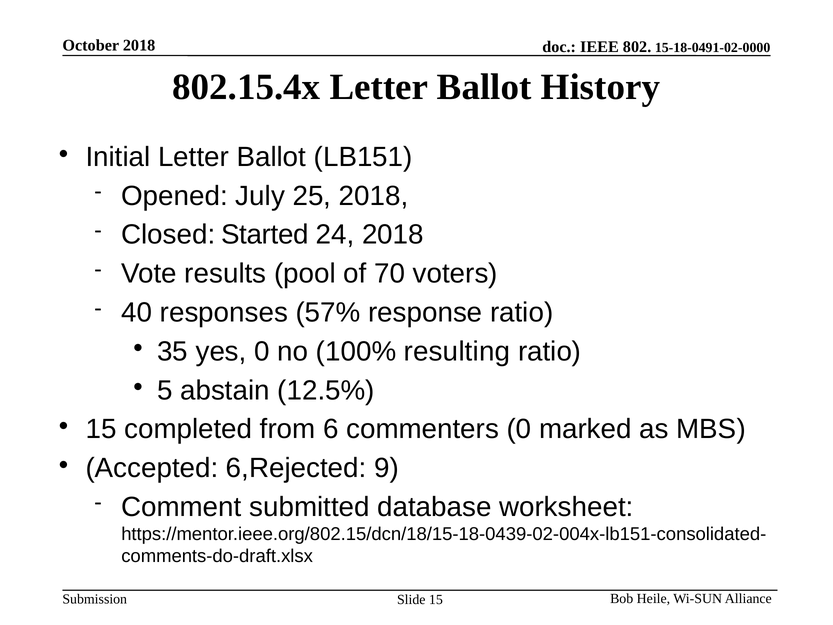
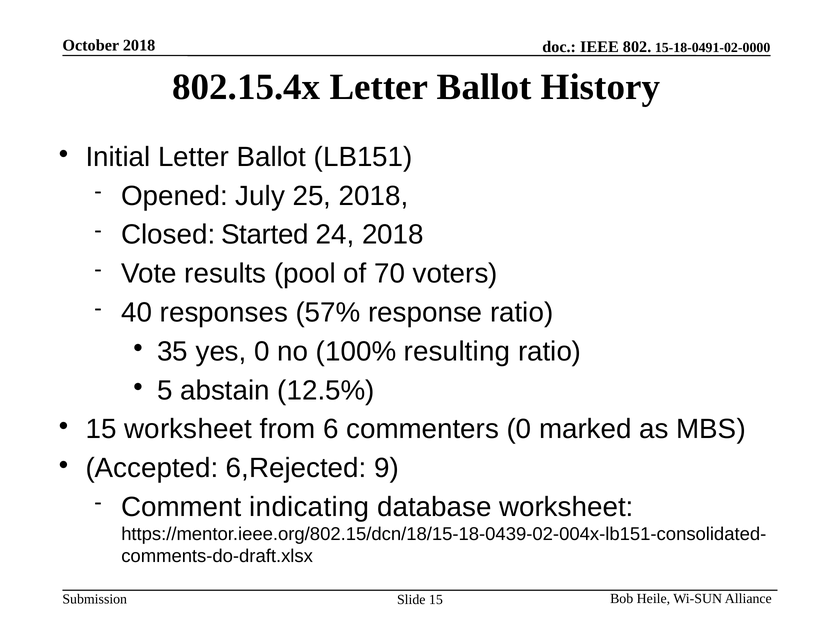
15 completed: completed -> worksheet (188, 429)
submitted: submitted -> indicating (309, 507)
